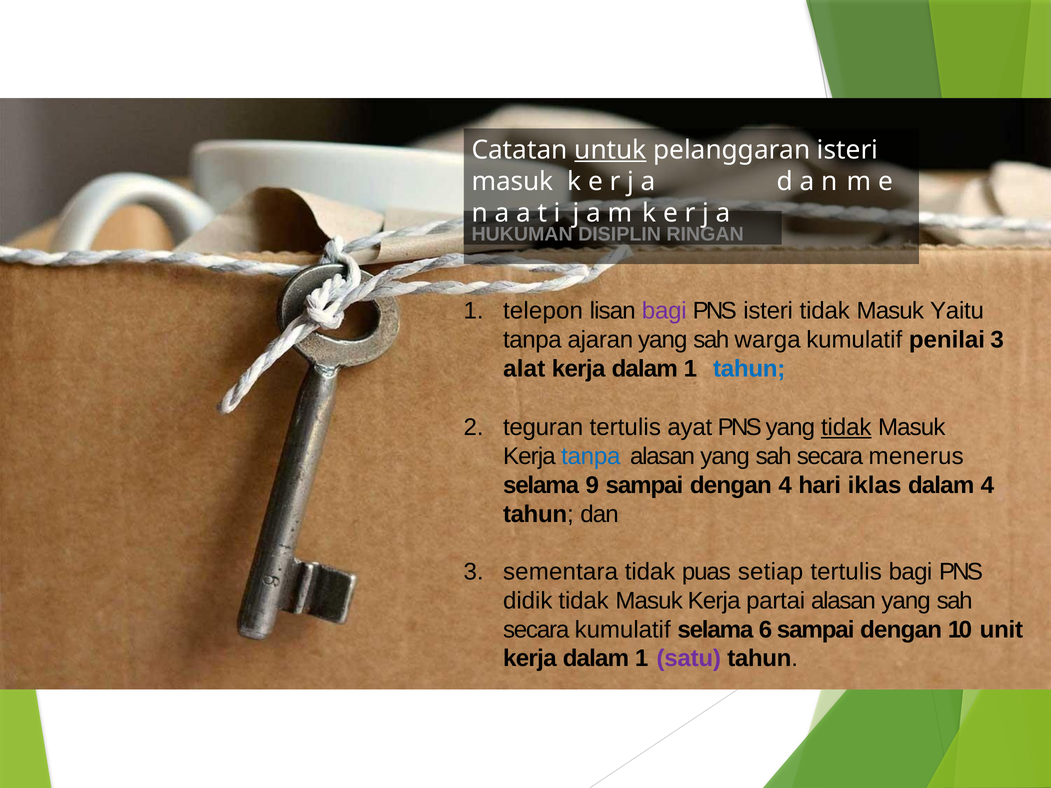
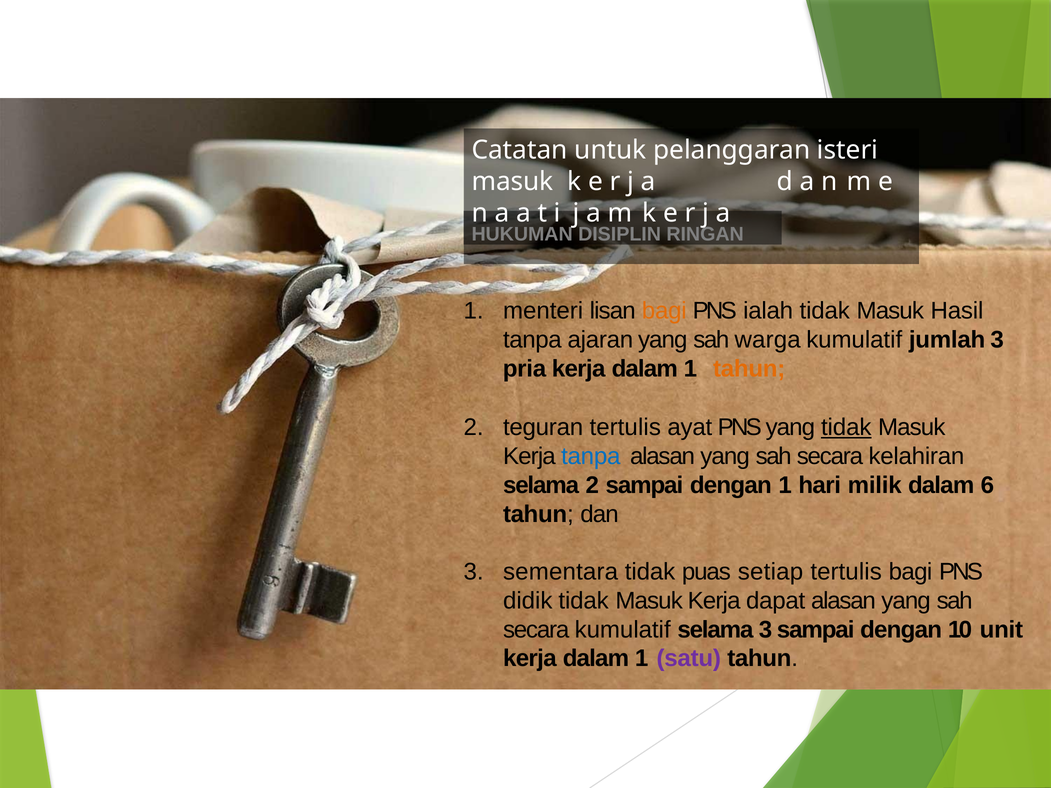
untuk underline: present -> none (610, 150)
telepon: telepon -> menteri (543, 311)
bagi colour: purple -> orange (664, 311)
PNS isteri: isteri -> ialah (768, 311)
Yaitu: Yaitu -> Hasil (957, 311)
penilai: penilai -> jumlah (947, 340)
alat: alat -> pria (524, 369)
tahun colour: blue -> orange (749, 369)
menerus: menerus -> kelahiran (916, 456)
selama 9: 9 -> 2 (592, 485)
dengan 4: 4 -> 1 (785, 485)
iklas: iklas -> milik (875, 485)
dalam 4: 4 -> 6 (987, 485)
partai: partai -> dapat (776, 601)
selama 6: 6 -> 3 (766, 630)
